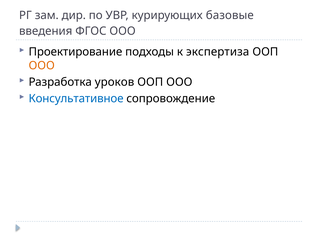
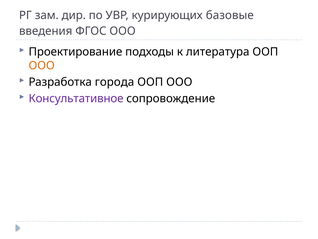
экспертиза: экспертиза -> литература (218, 52)
уроков: уроков -> города (114, 82)
Консультативное colour: blue -> purple (76, 98)
